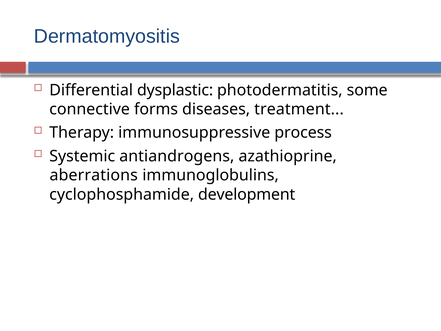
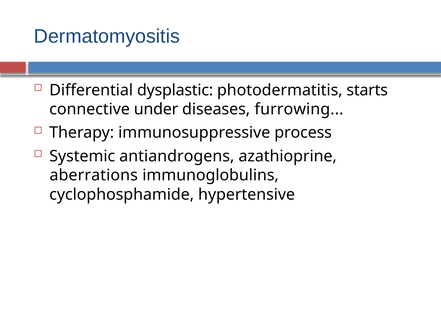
some: some -> starts (367, 90)
forms: forms -> under (156, 109)
treatment: treatment -> furrowing (299, 109)
development: development -> hypertensive (247, 194)
